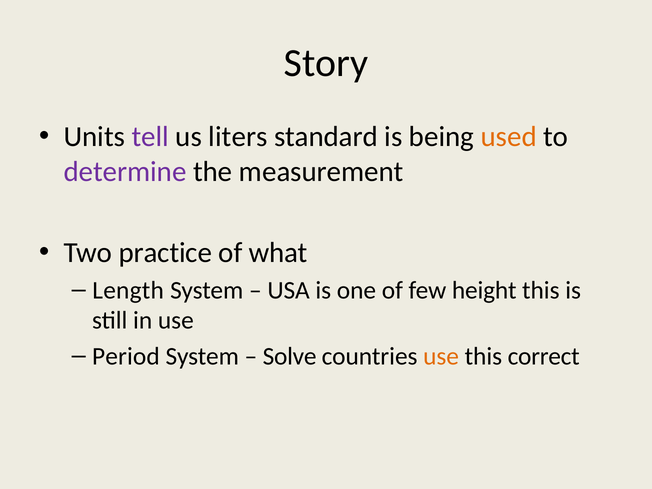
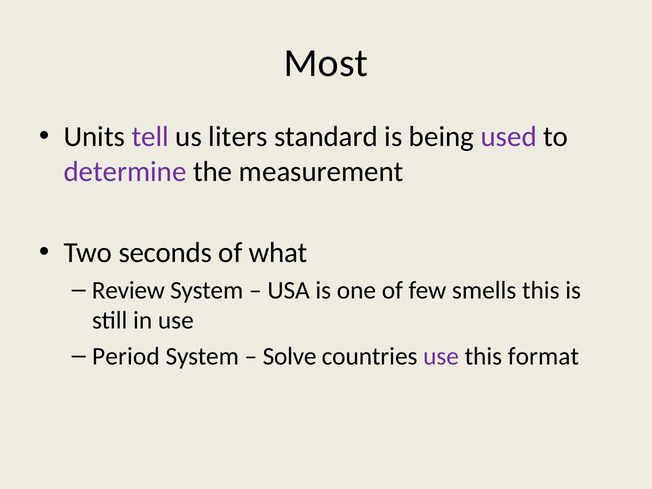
Story: Story -> Most (326, 63)
used colour: orange -> purple (509, 137)
practice: practice -> seconds (165, 253)
Length: Length -> Review (128, 290)
height: height -> smells (484, 290)
use colour: orange -> purple (441, 356)
correct: correct -> format (543, 356)
